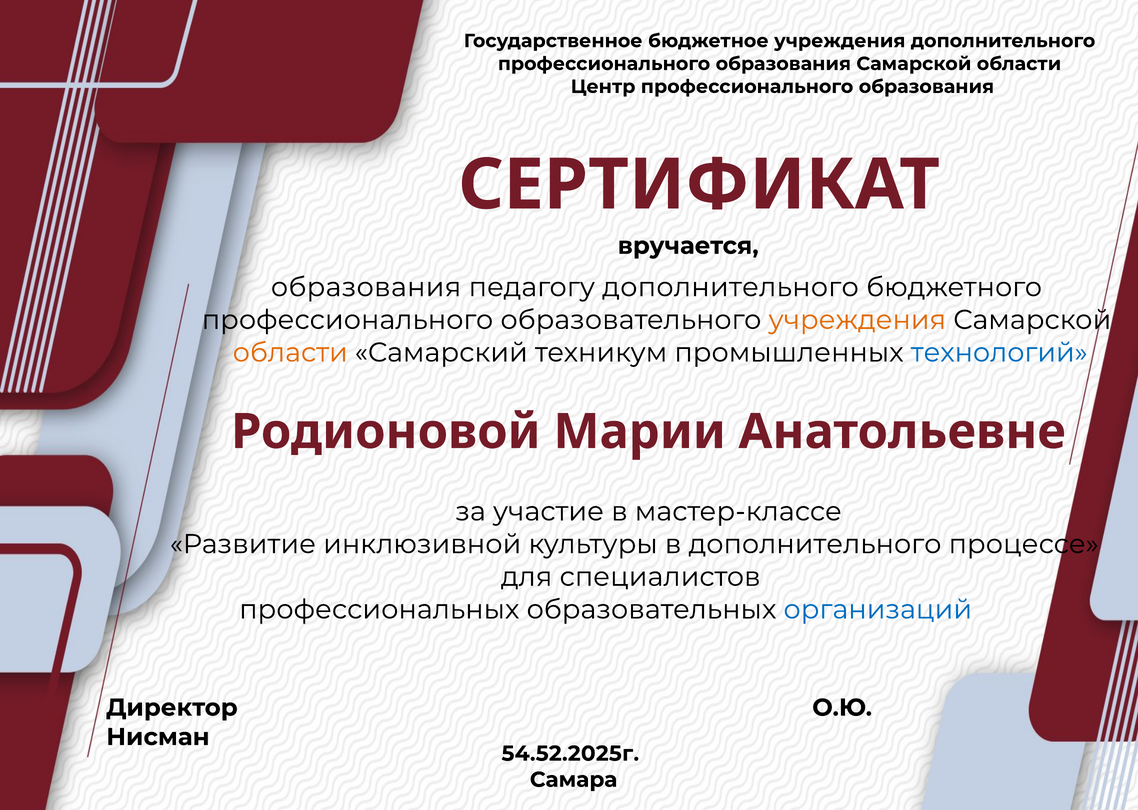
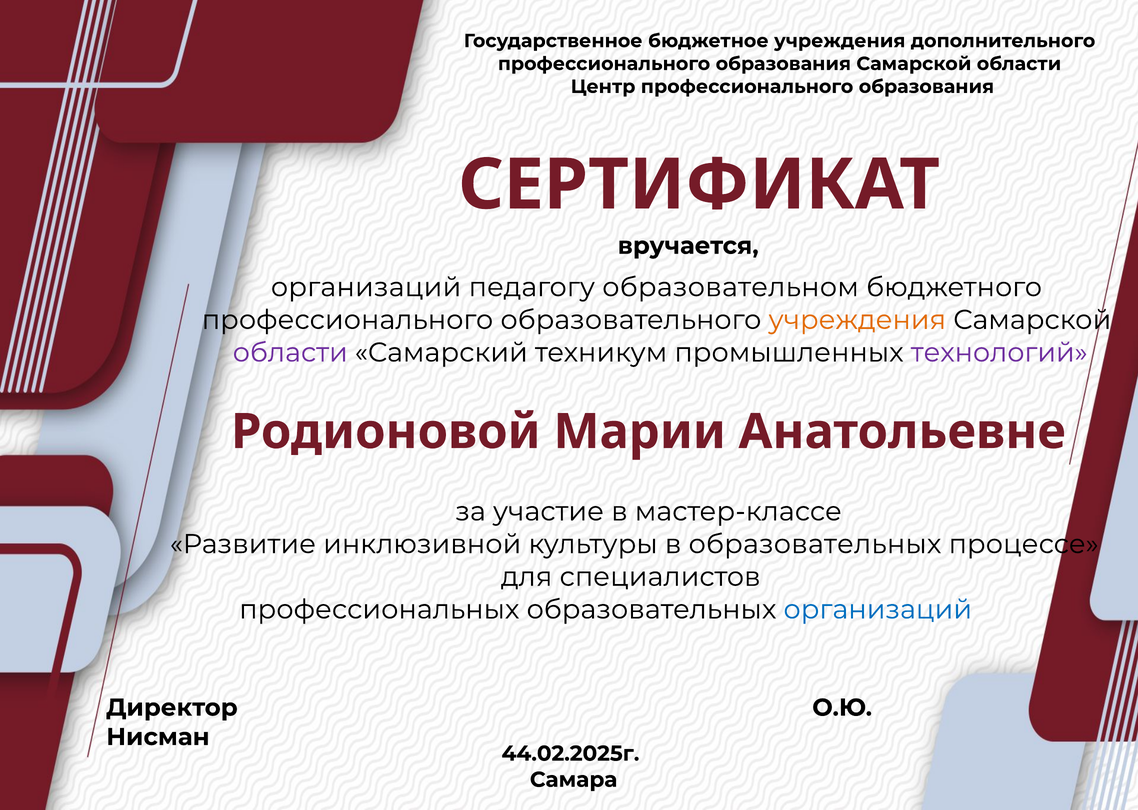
образования: образования -> организаций (366, 287)
педагогу дополнительного: дополнительного -> образовательном (731, 287)
области colour: orange -> purple (290, 353)
технологий colour: blue -> purple (999, 353)
в дополнительного: дополнительного -> образовательных (815, 544)
54.52.2025г: 54.52.2025г -> 44.02.2025г (570, 754)
